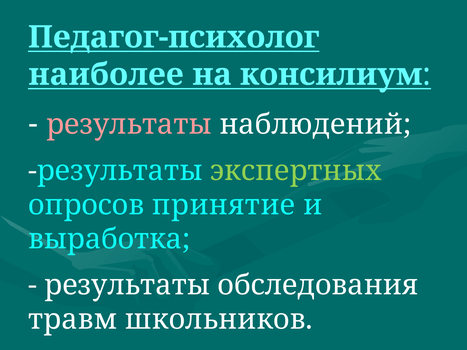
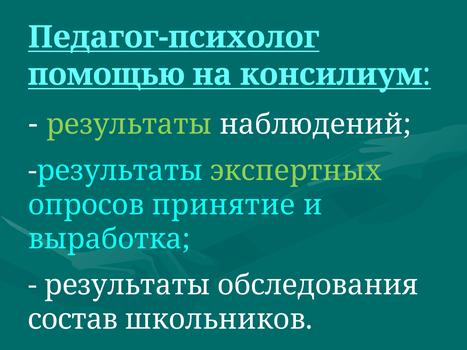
наиболее: наиболее -> помощью (106, 75)
результаты colour: pink -> light green (129, 124)
травм: травм -> состав (73, 320)
